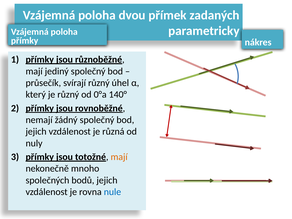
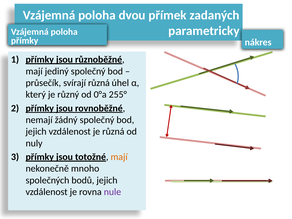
svírají různý: různý -> různá (99, 83)
140°: 140° -> 255° (118, 95)
nule colour: blue -> purple (112, 192)
